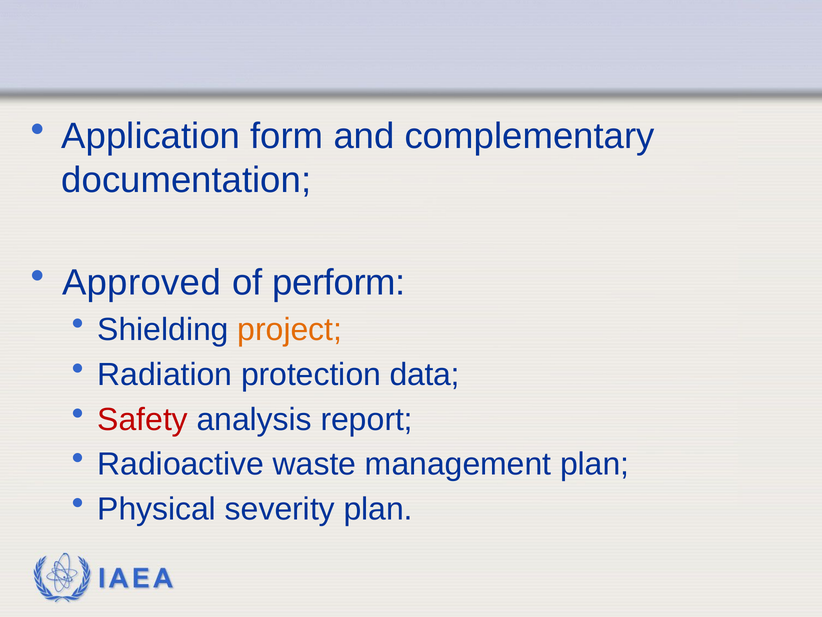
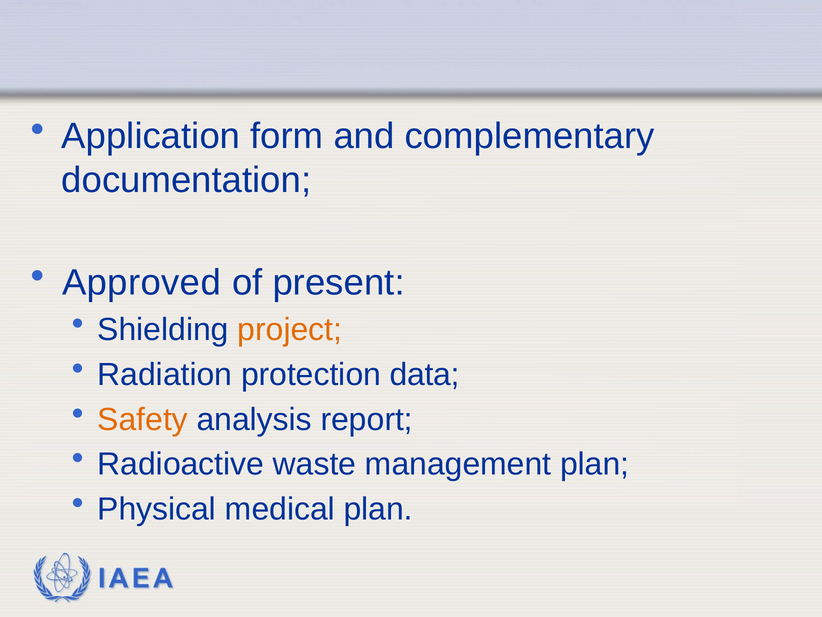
perform: perform -> present (339, 282)
Safety colour: red -> orange (143, 419)
severity: severity -> medical (280, 509)
